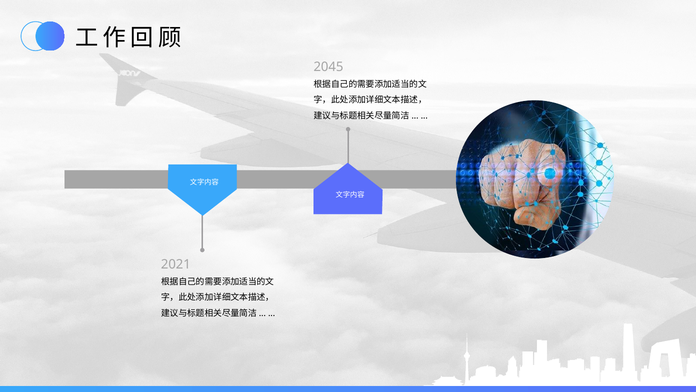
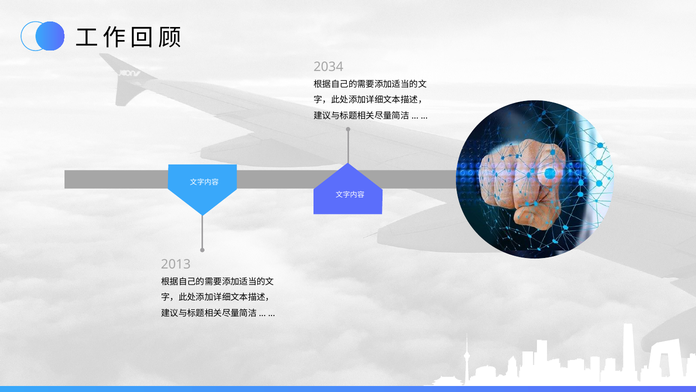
2045: 2045 -> 2034 (328, 67)
2021: 2021 -> 2013 (176, 264)
